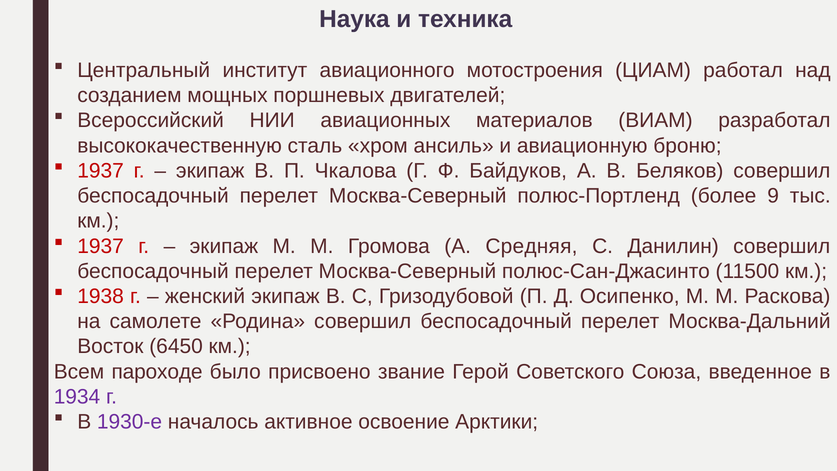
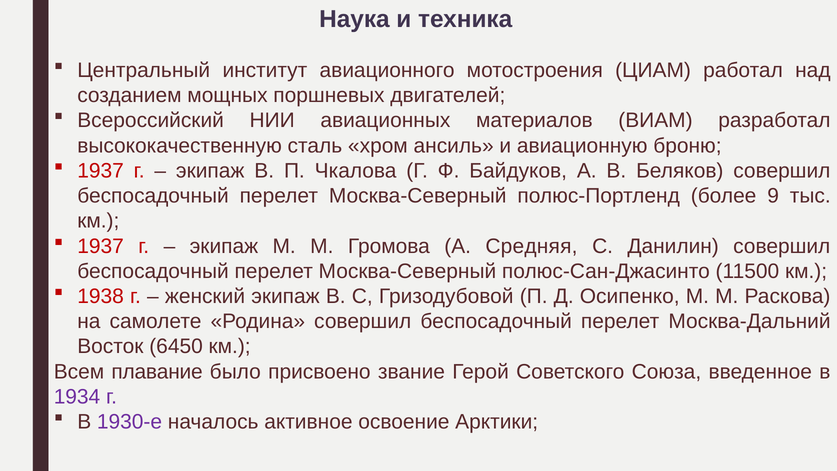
пароходе: пароходе -> плавание (157, 372)
